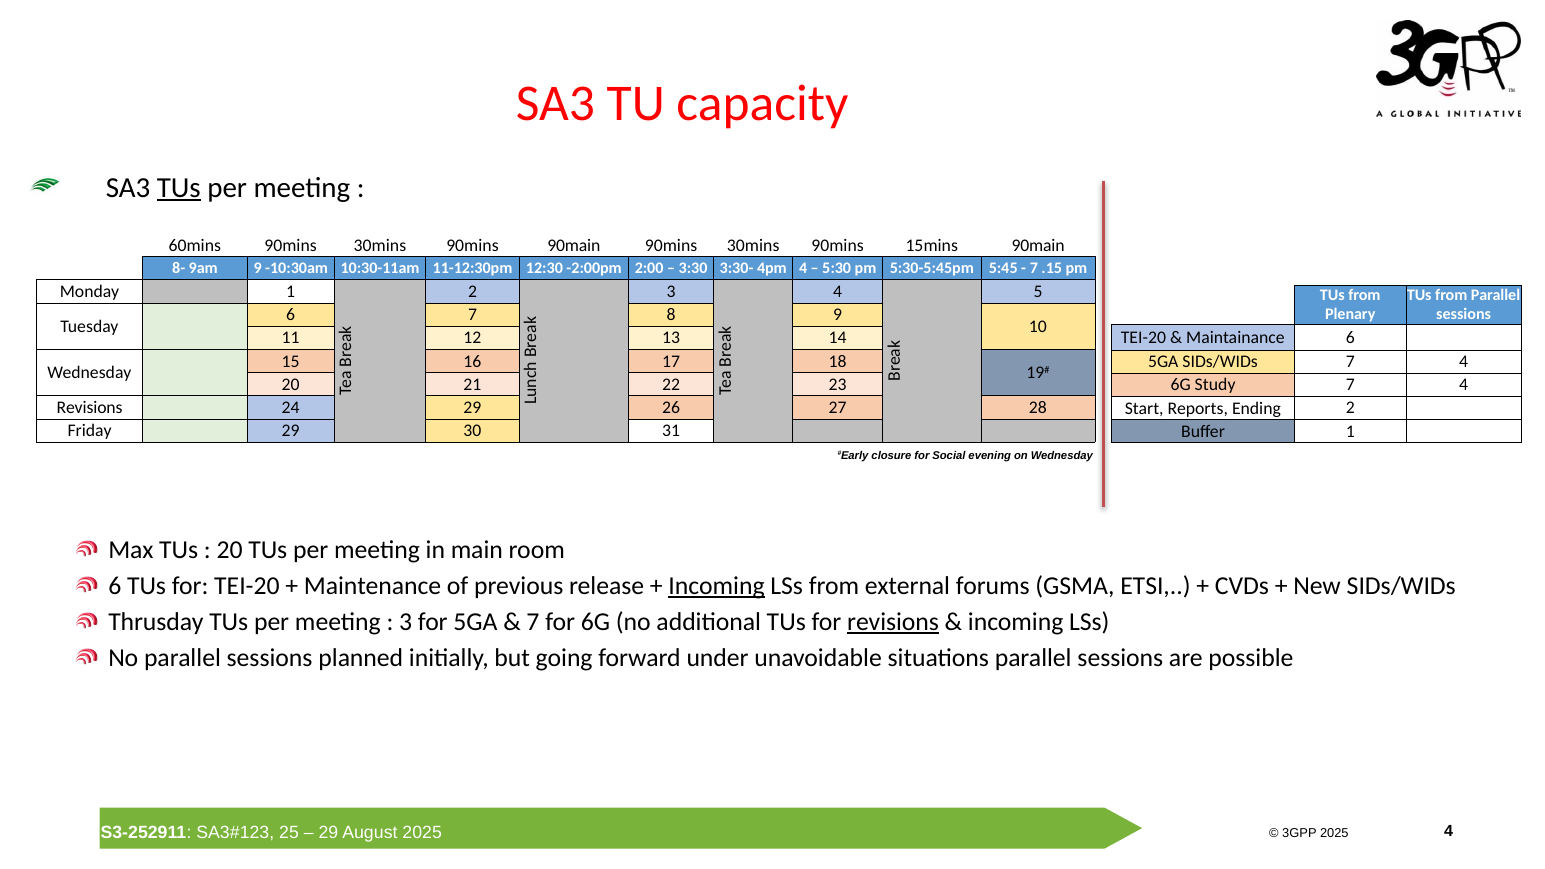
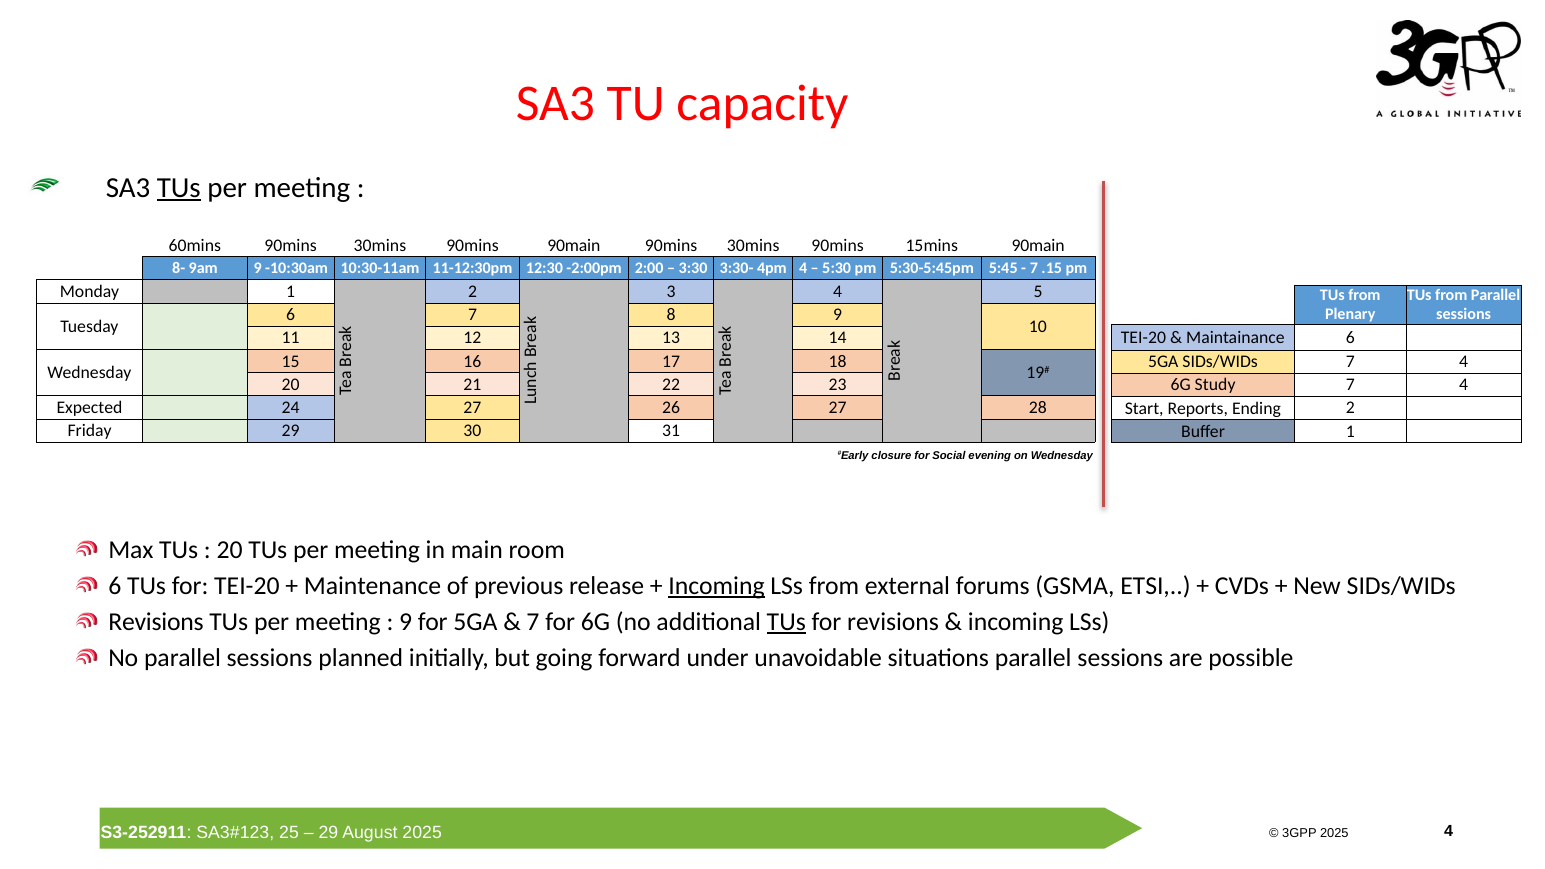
Revisions: Revisions -> Expected (90, 408)
24 29: 29 -> 27 (472, 408)
Thrusday: Thrusday -> Revisions (156, 622)
3: 3 -> 9 (406, 622)
TUs underline: none -> present (786, 622)
revisions underline: present -> none (893, 622)
